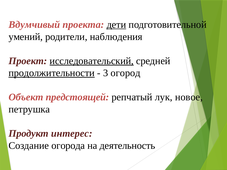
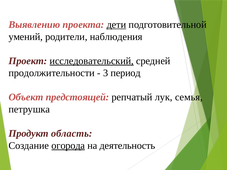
Вдумчивый: Вдумчивый -> Выявлению (34, 25)
продолжительности underline: present -> none (52, 73)
огород: огород -> период (126, 73)
новое: новое -> семья (189, 97)
интерес: интерес -> область (72, 134)
огорода underline: none -> present (68, 146)
